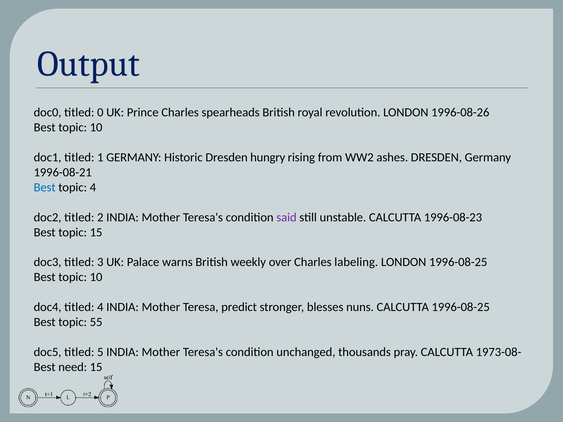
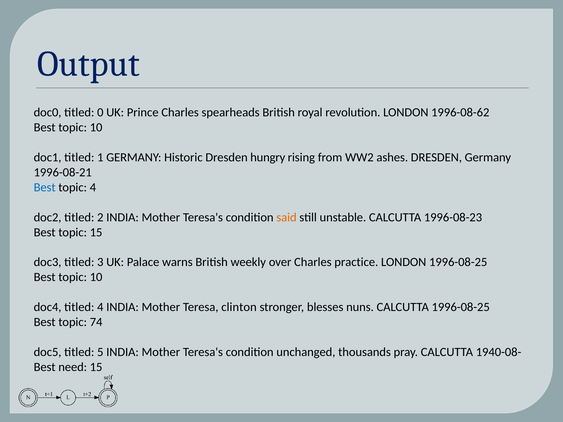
1996-08-26: 1996-08-26 -> 1996-08-62 (460, 112)
said colour: purple -> orange (286, 217)
labeling: labeling -> practice (356, 262)
predict: predict -> clinton (239, 307)
55: 55 -> 74 (96, 322)
1973-08-: 1973-08- -> 1940-08- (499, 352)
